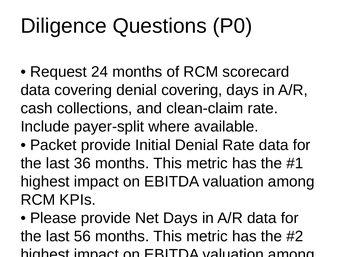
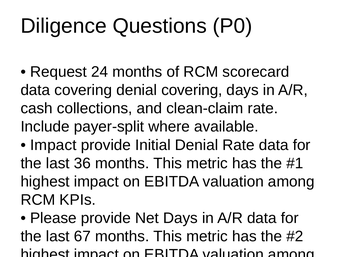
Packet: Packet -> Impact (53, 145)
56: 56 -> 67 (82, 237)
